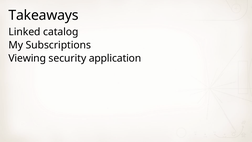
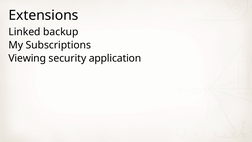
Takeaways: Takeaways -> Extensions (43, 15)
catalog: catalog -> backup (61, 32)
